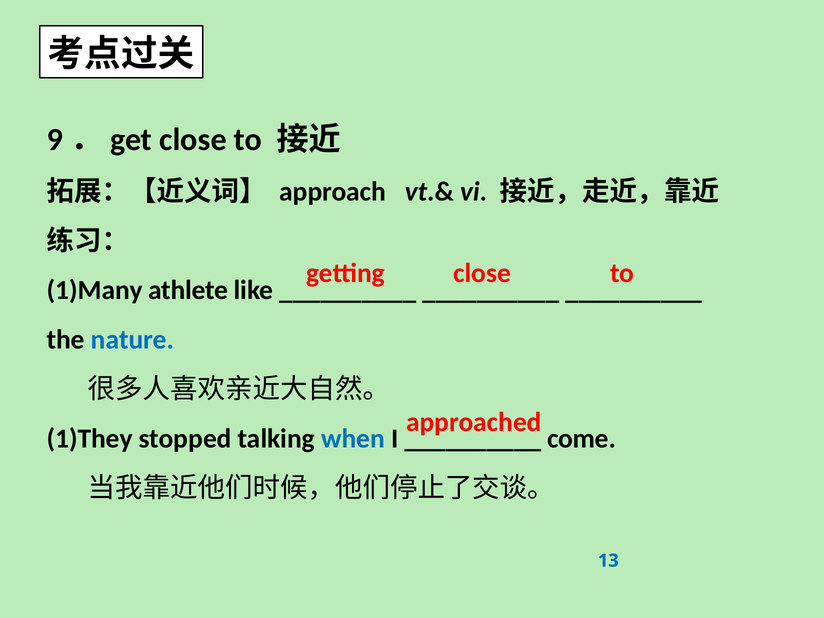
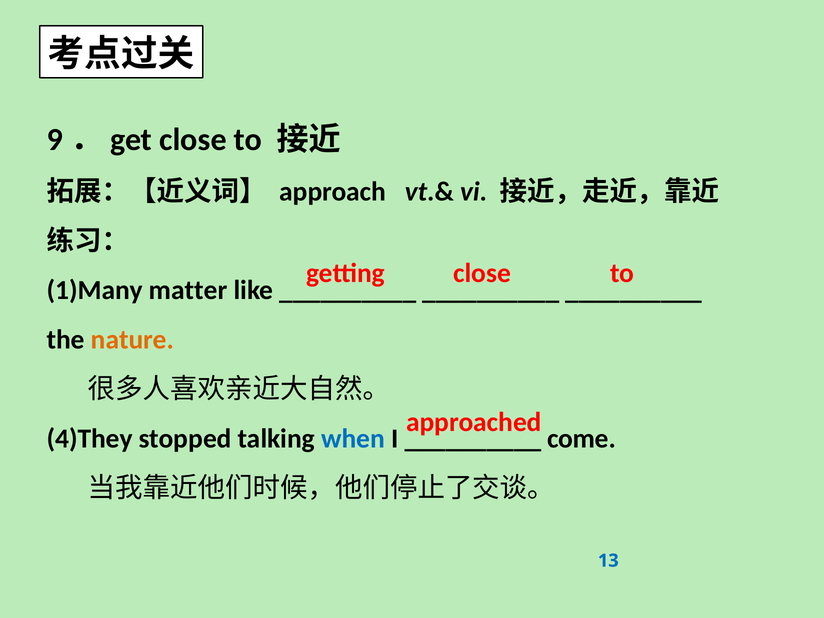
athlete: athlete -> matter (188, 290)
nature colour: blue -> orange (132, 340)
1)They: 1)They -> 4)They (90, 439)
